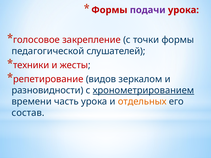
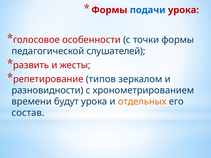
подачи colour: purple -> blue (148, 10)
закрепление: закрепление -> особенности (91, 40)
техники: техники -> развить (31, 65)
видов: видов -> типов (101, 79)
хронометрированием underline: present -> none (143, 90)
часть: часть -> будут (66, 102)
